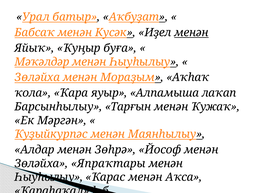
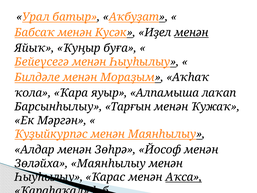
Мәҡәлдәр: Мәҡәлдәр -> Бейеүсегә (42, 62)
Зөләйха: Зөләйха -> Билдәле (37, 77)
Зөләйха Япраҡтары: Япраҡтары -> Маянһылыу (108, 163)
Аҡса underline: none -> present (184, 177)
